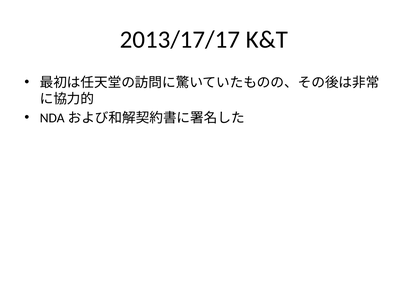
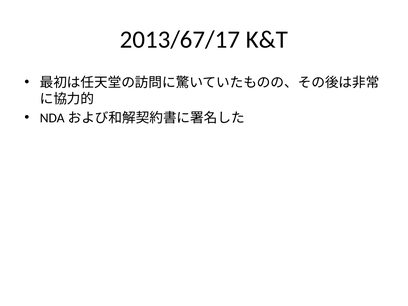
2013/17/17: 2013/17/17 -> 2013/67/17 (180, 39)
